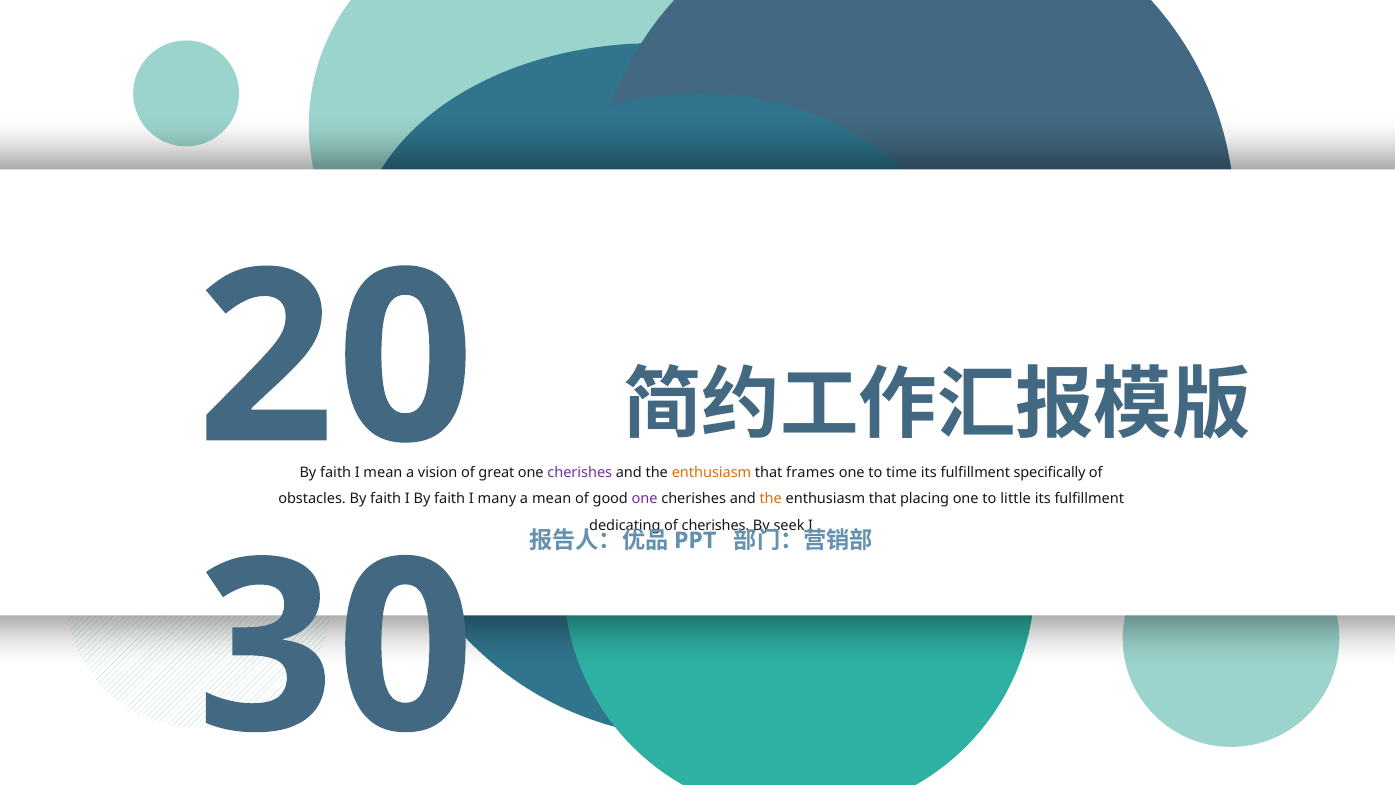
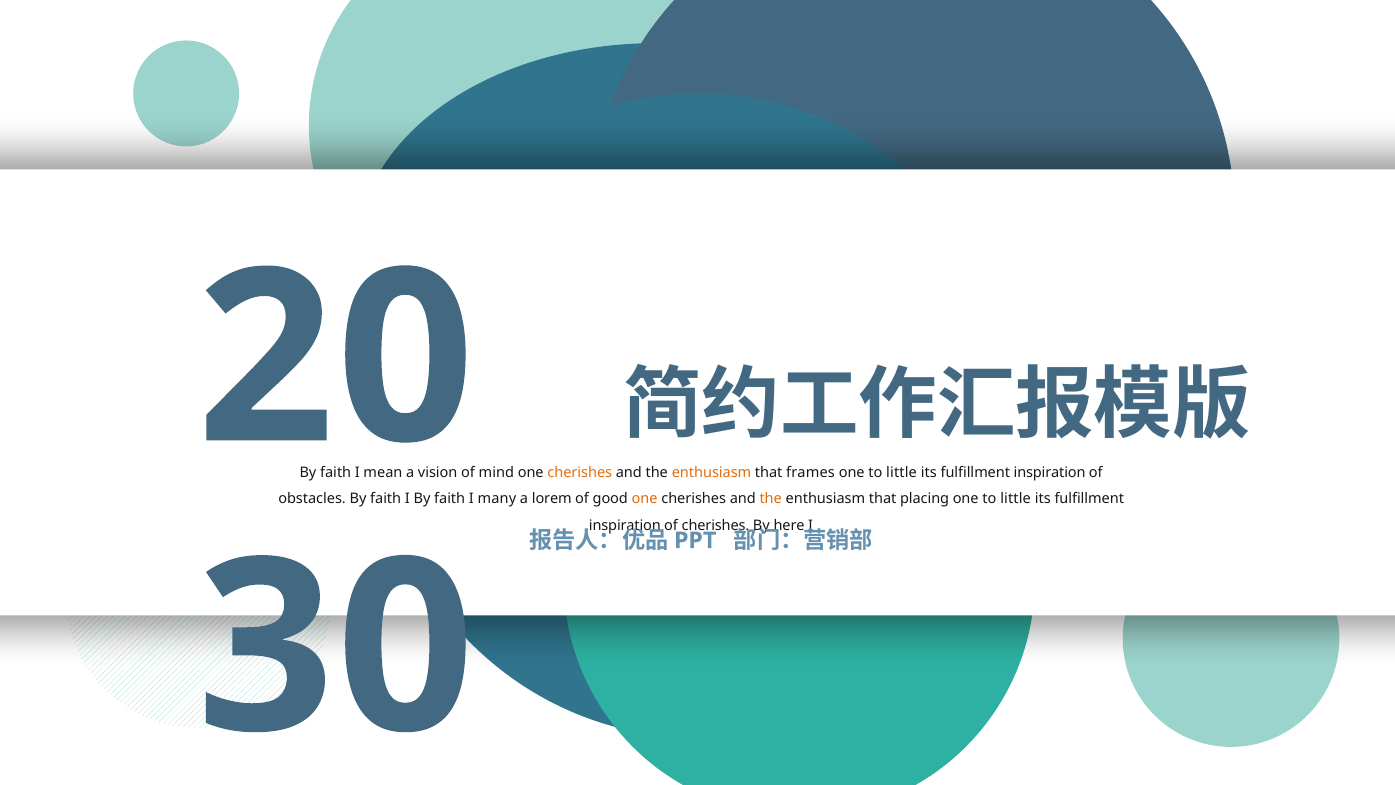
great: great -> mind (496, 473)
cherishes colour: purple -> orange (580, 473)
time: time -> little (902, 473)
specifically: specifically -> inspiration (1050, 473)
a mean: mean -> lorem (552, 499)
one colour: purple -> orange (645, 499)
dedicating: dedicating -> inspiration (625, 525)
seek: seek -> here (789, 525)
